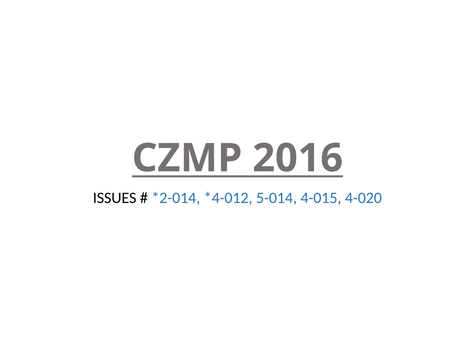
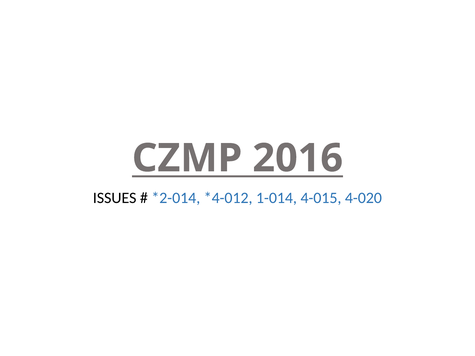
5-014: 5-014 -> 1-014 (276, 198)
